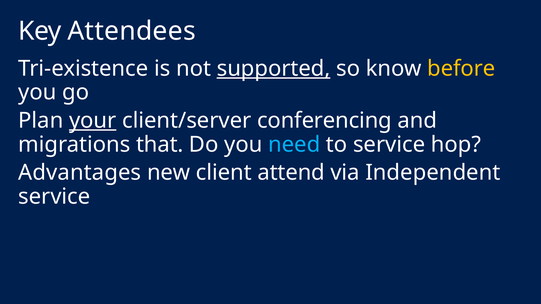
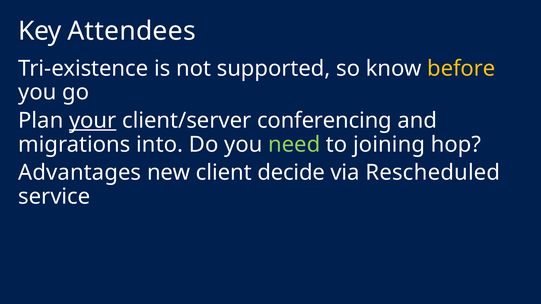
supported underline: present -> none (274, 69)
that: that -> into (160, 145)
need colour: light blue -> light green (294, 145)
to service: service -> joining (389, 145)
attend: attend -> decide (291, 173)
Independent: Independent -> Rescheduled (433, 173)
